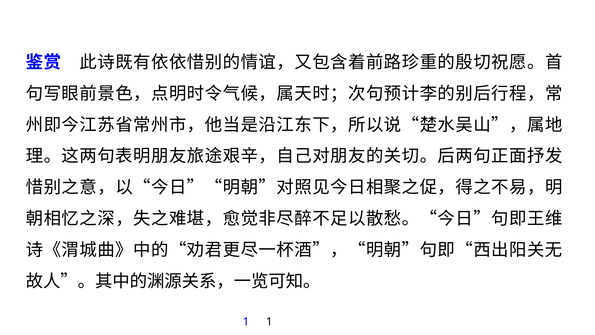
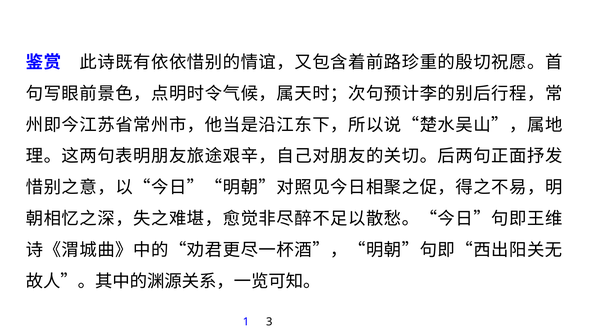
1 1: 1 -> 3 (269, 322)
